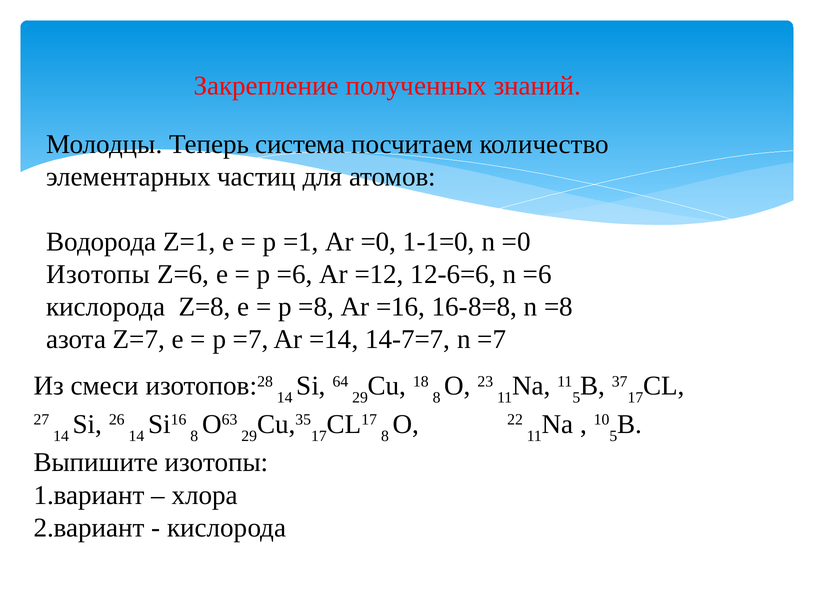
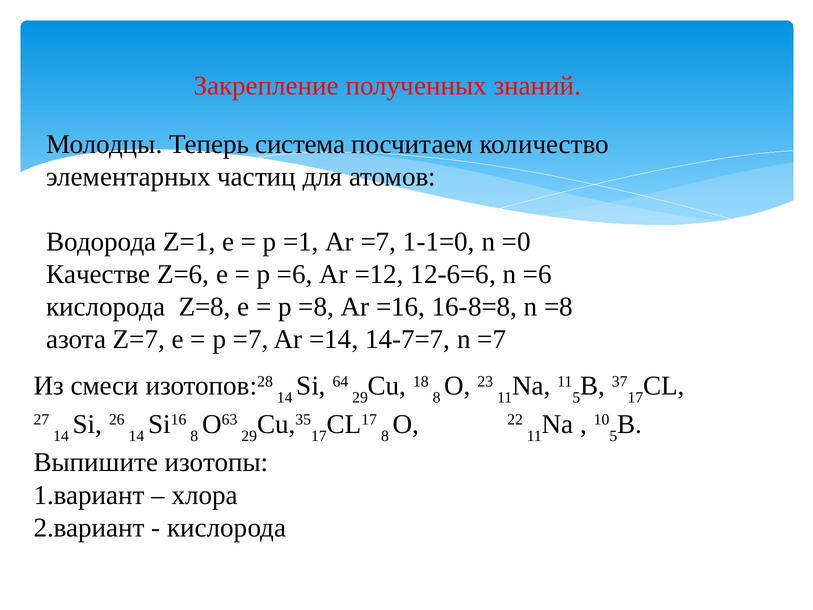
Ar =0: =0 -> =7 (378, 242)
Изотопы: Изотопы -> Качестве (98, 274)
